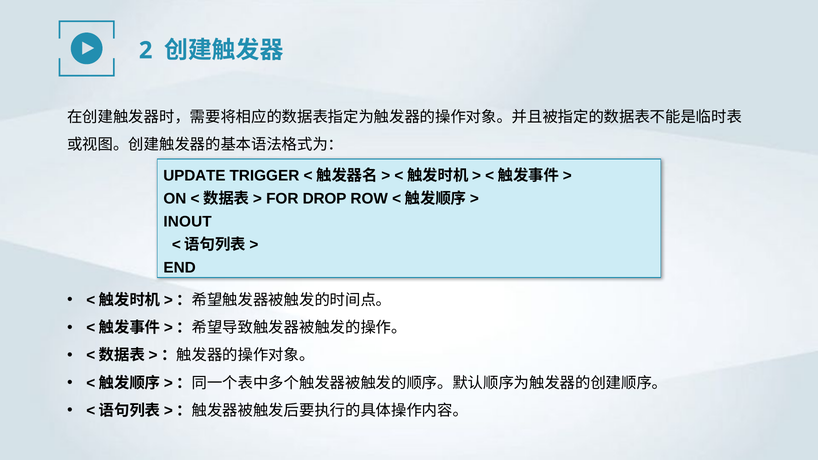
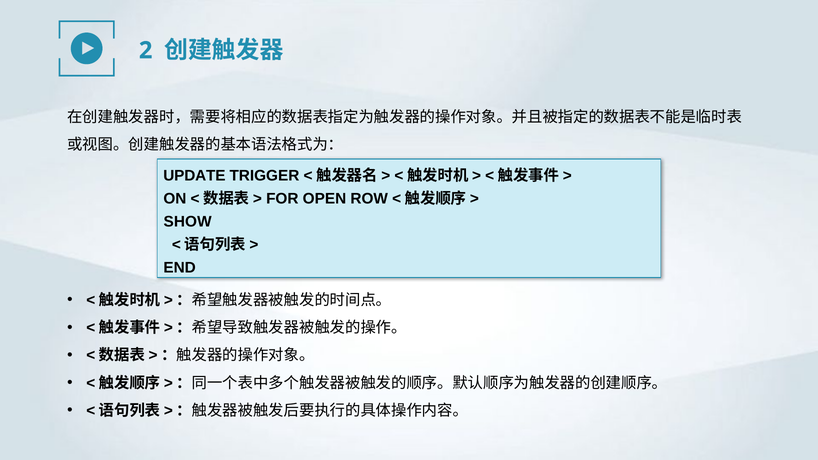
DROP: DROP -> OPEN (324, 199)
INOUT: INOUT -> SHOW (188, 222)
